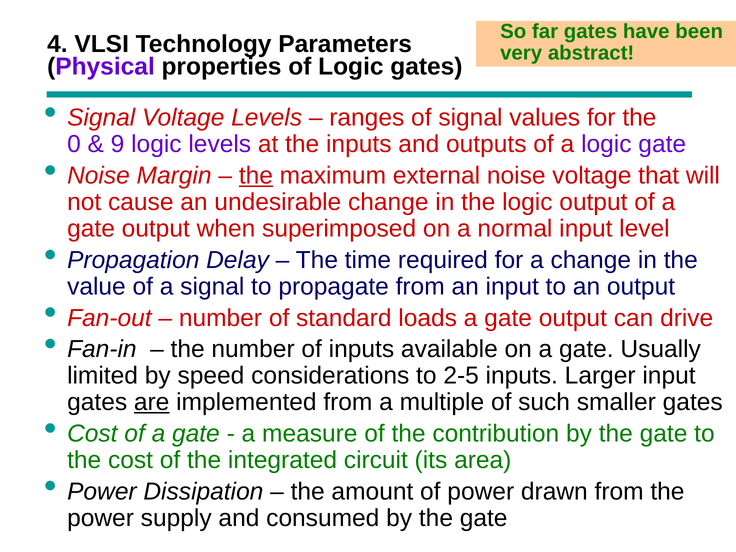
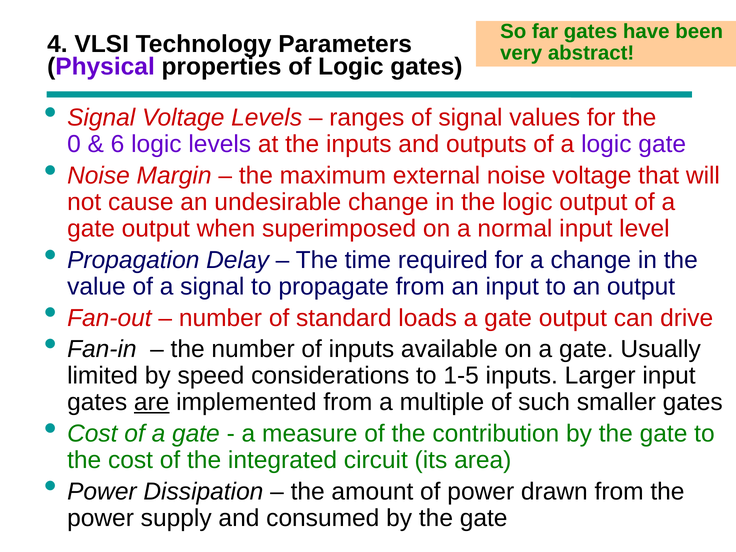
9: 9 -> 6 (118, 144)
the underline: present -> none (256, 176)
2-5: 2-5 -> 1-5 (461, 376)
